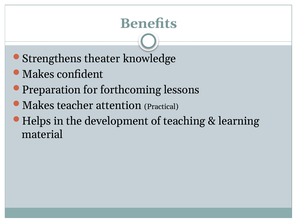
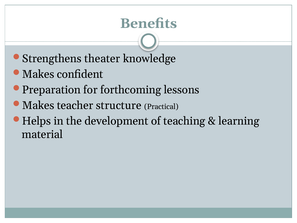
attention: attention -> structure (119, 105)
